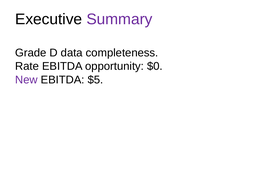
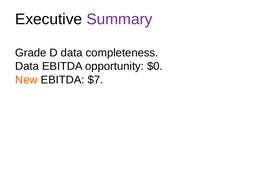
Rate: Rate -> Data (27, 67)
New colour: purple -> orange (26, 80)
$5: $5 -> $7 (95, 80)
